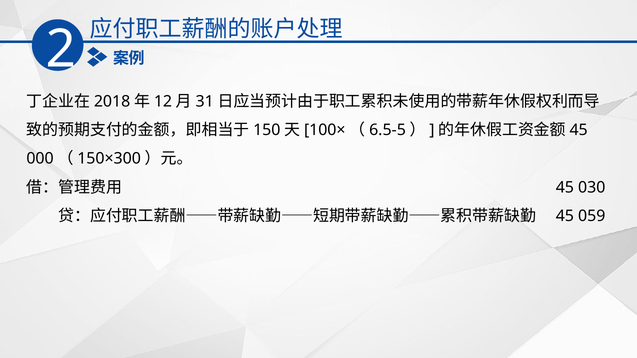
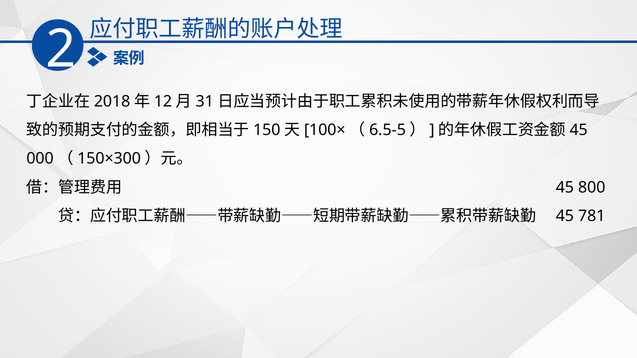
030: 030 -> 800 (592, 188)
059: 059 -> 781 (592, 216)
